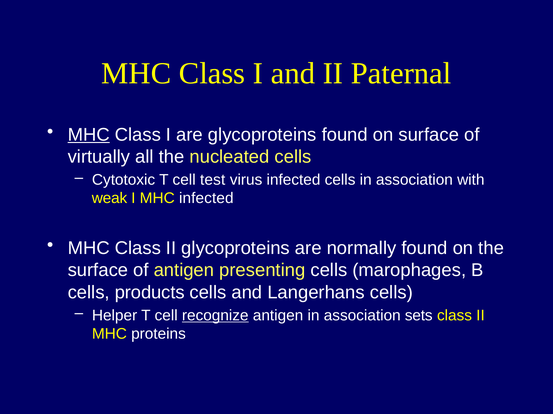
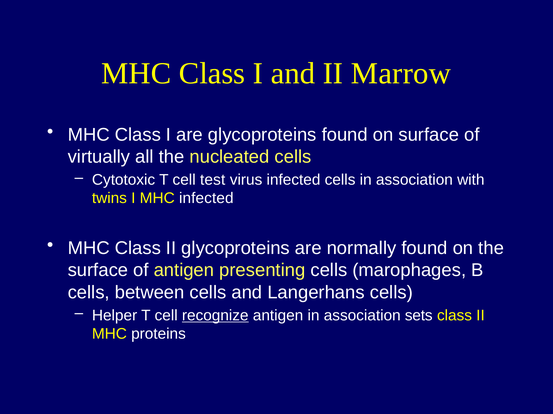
Paternal: Paternal -> Marrow (401, 74)
MHC underline: present -> none (89, 135)
weak: weak -> twins (109, 199)
products: products -> between (150, 293)
